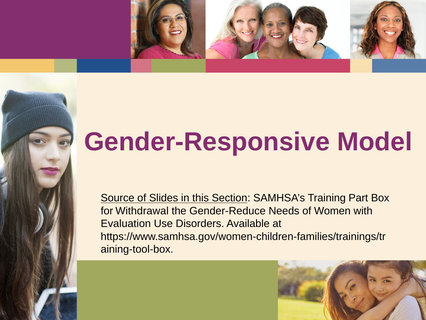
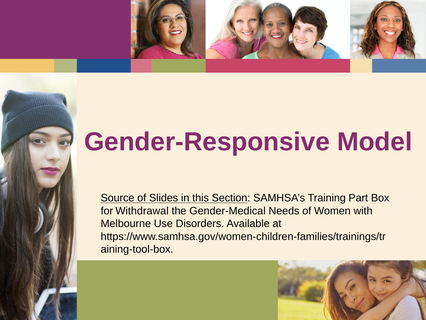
Gender-Reduce: Gender-Reduce -> Gender-Medical (228, 211)
Evaluation: Evaluation -> Melbourne (126, 223)
